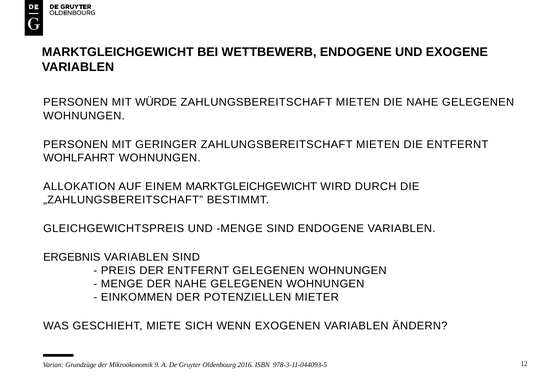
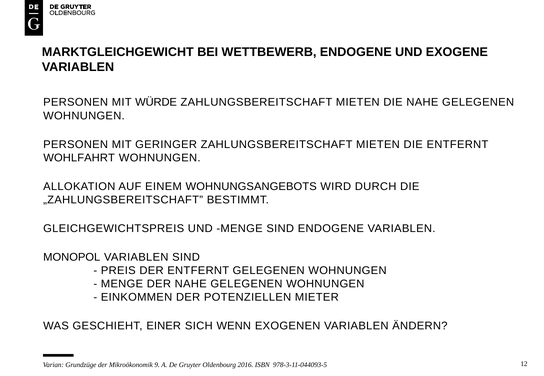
EINEM MARKTGLEICHGEWICHT: MARKTGLEICHGEWICHT -> WOHNUNGSANGEBOTS (251, 187)
ERGEBNIS: ERGEBNIS -> MONOPOL (72, 258)
MIETE: MIETE -> EINER (164, 326)
